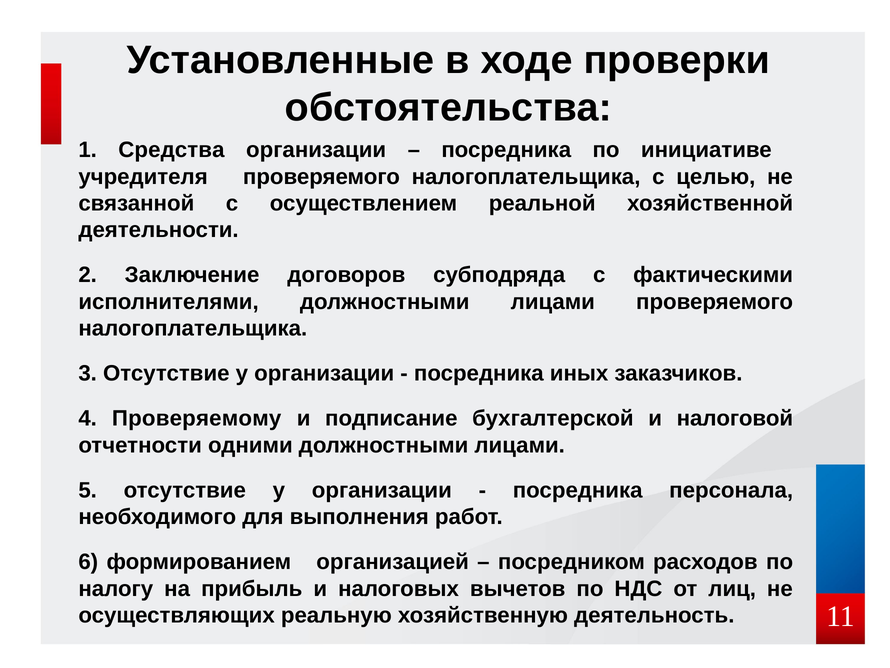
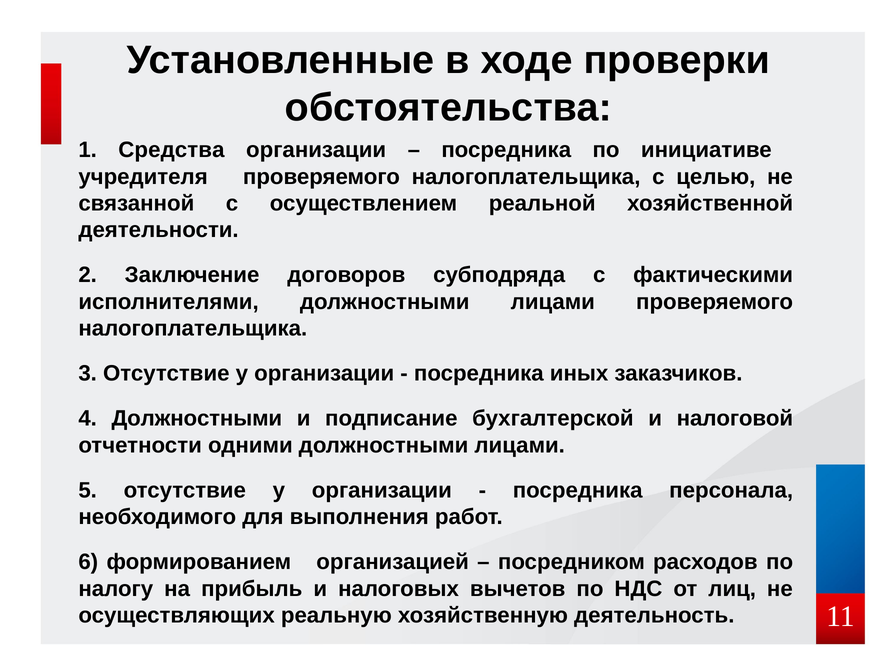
4 Проверяемому: Проверяемому -> Должностными (197, 418)
